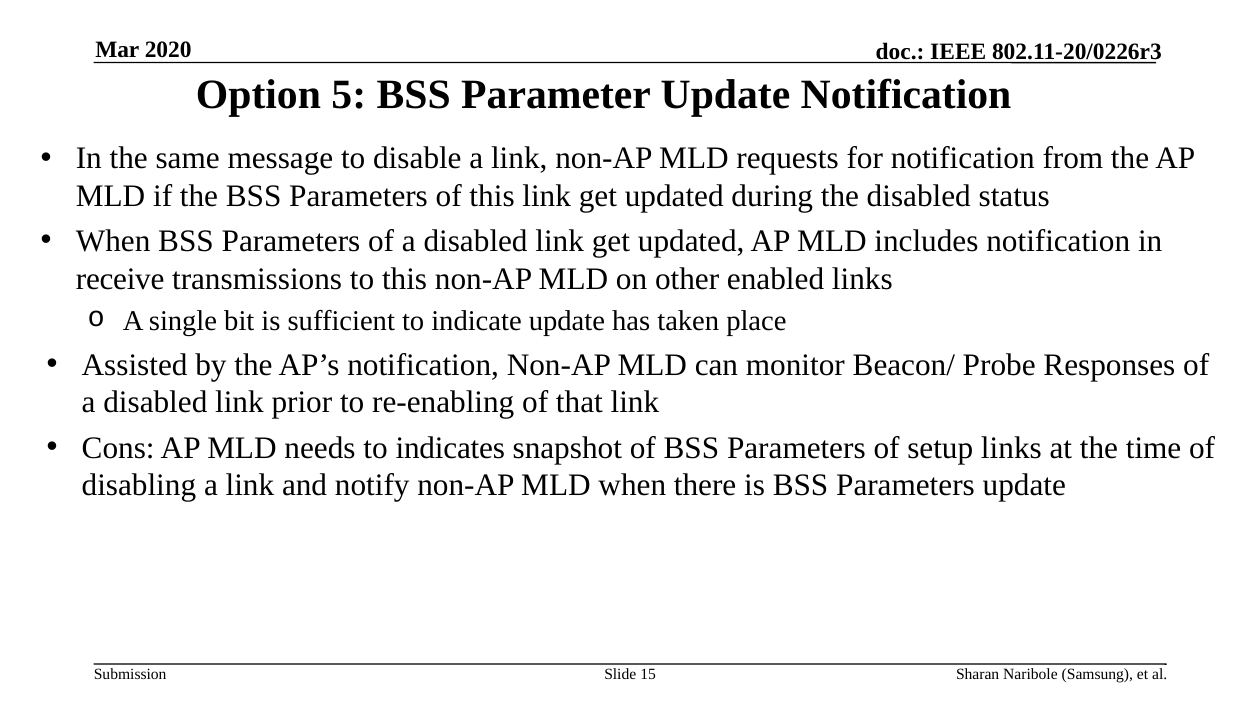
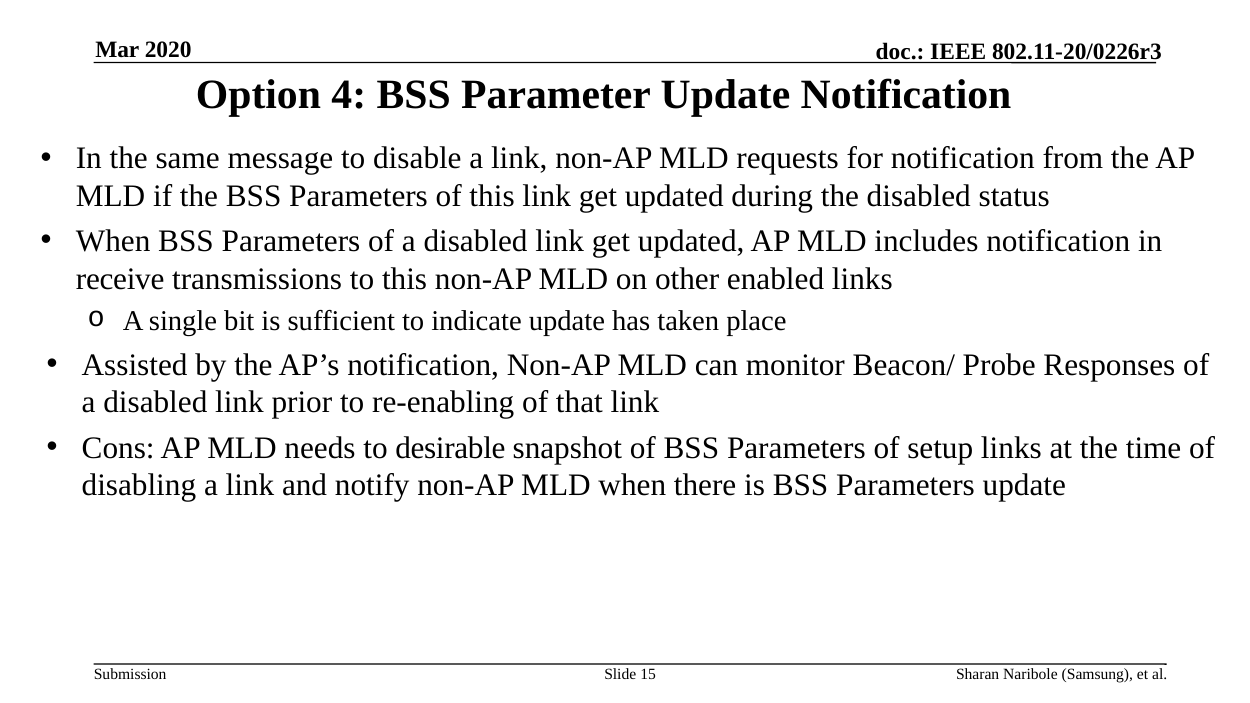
5: 5 -> 4 (349, 94)
indicates: indicates -> desirable (450, 448)
